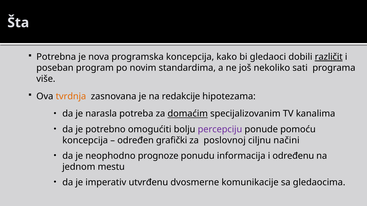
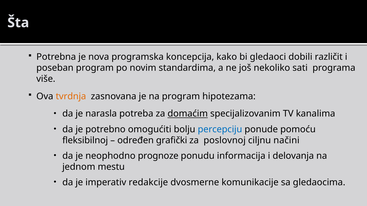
različit underline: present -> none (329, 57)
na redakcije: redakcije -> program (181, 97)
percepciju colour: purple -> blue (220, 130)
koncepcija: koncepcija -> fleksibilnoj (85, 141)
određenu: određenu -> delovanja (293, 156)
utvrđenu: utvrđenu -> redakcije (148, 183)
